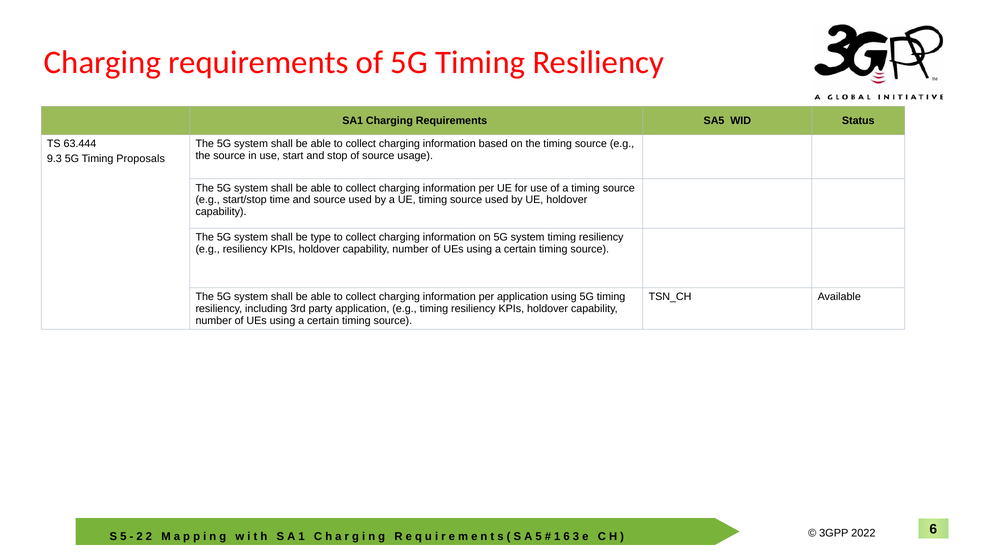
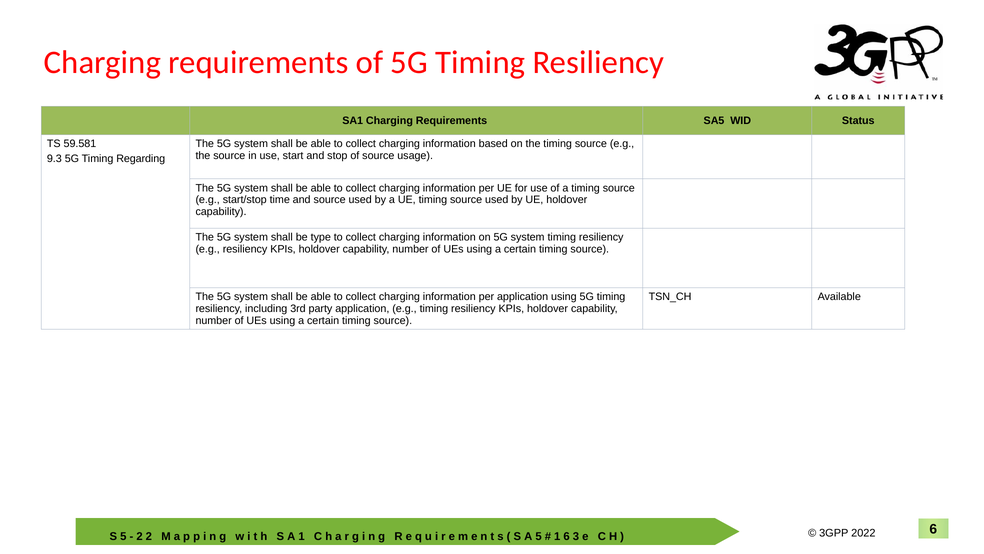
63.444: 63.444 -> 59.581 (80, 144)
Proposals: Proposals -> Regarding (141, 159)
